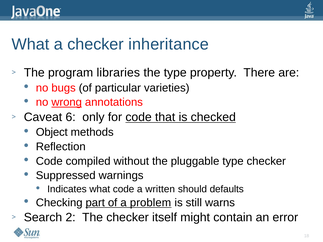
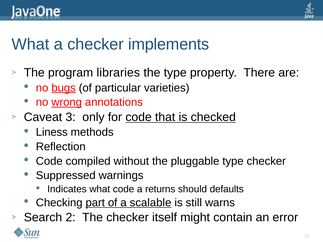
inheritance: inheritance -> implements (169, 44)
bugs underline: none -> present (64, 88)
6: 6 -> 3 (71, 117)
Object: Object -> Liness (52, 132)
written: written -> returns (160, 189)
problem: problem -> scalable (151, 203)
